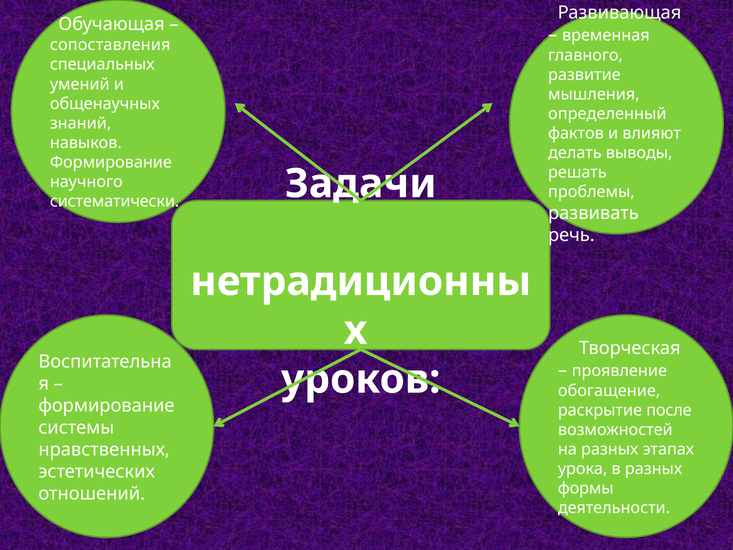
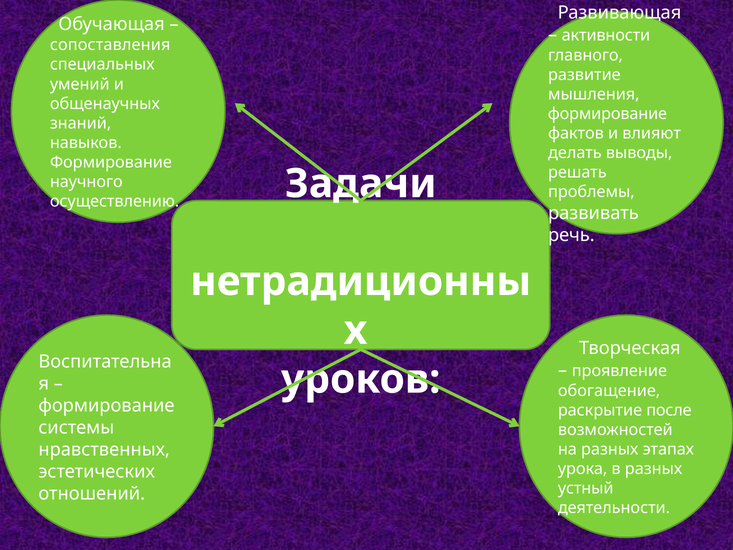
временная: временная -> активности (606, 35)
определенный: определенный -> формирование (607, 114)
систематически: систематически -> осуществлению (115, 201)
формы: формы -> устный (586, 488)
